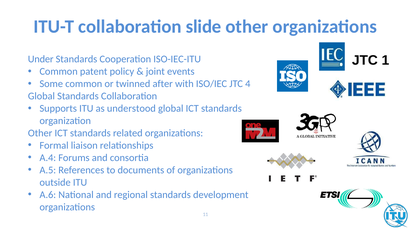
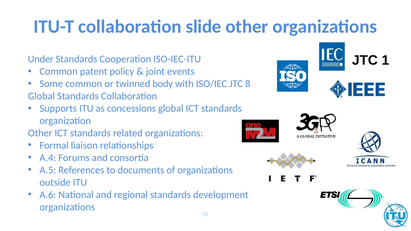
after: after -> body (163, 84)
4: 4 -> 8 (248, 84)
understood: understood -> concessions (131, 109)
